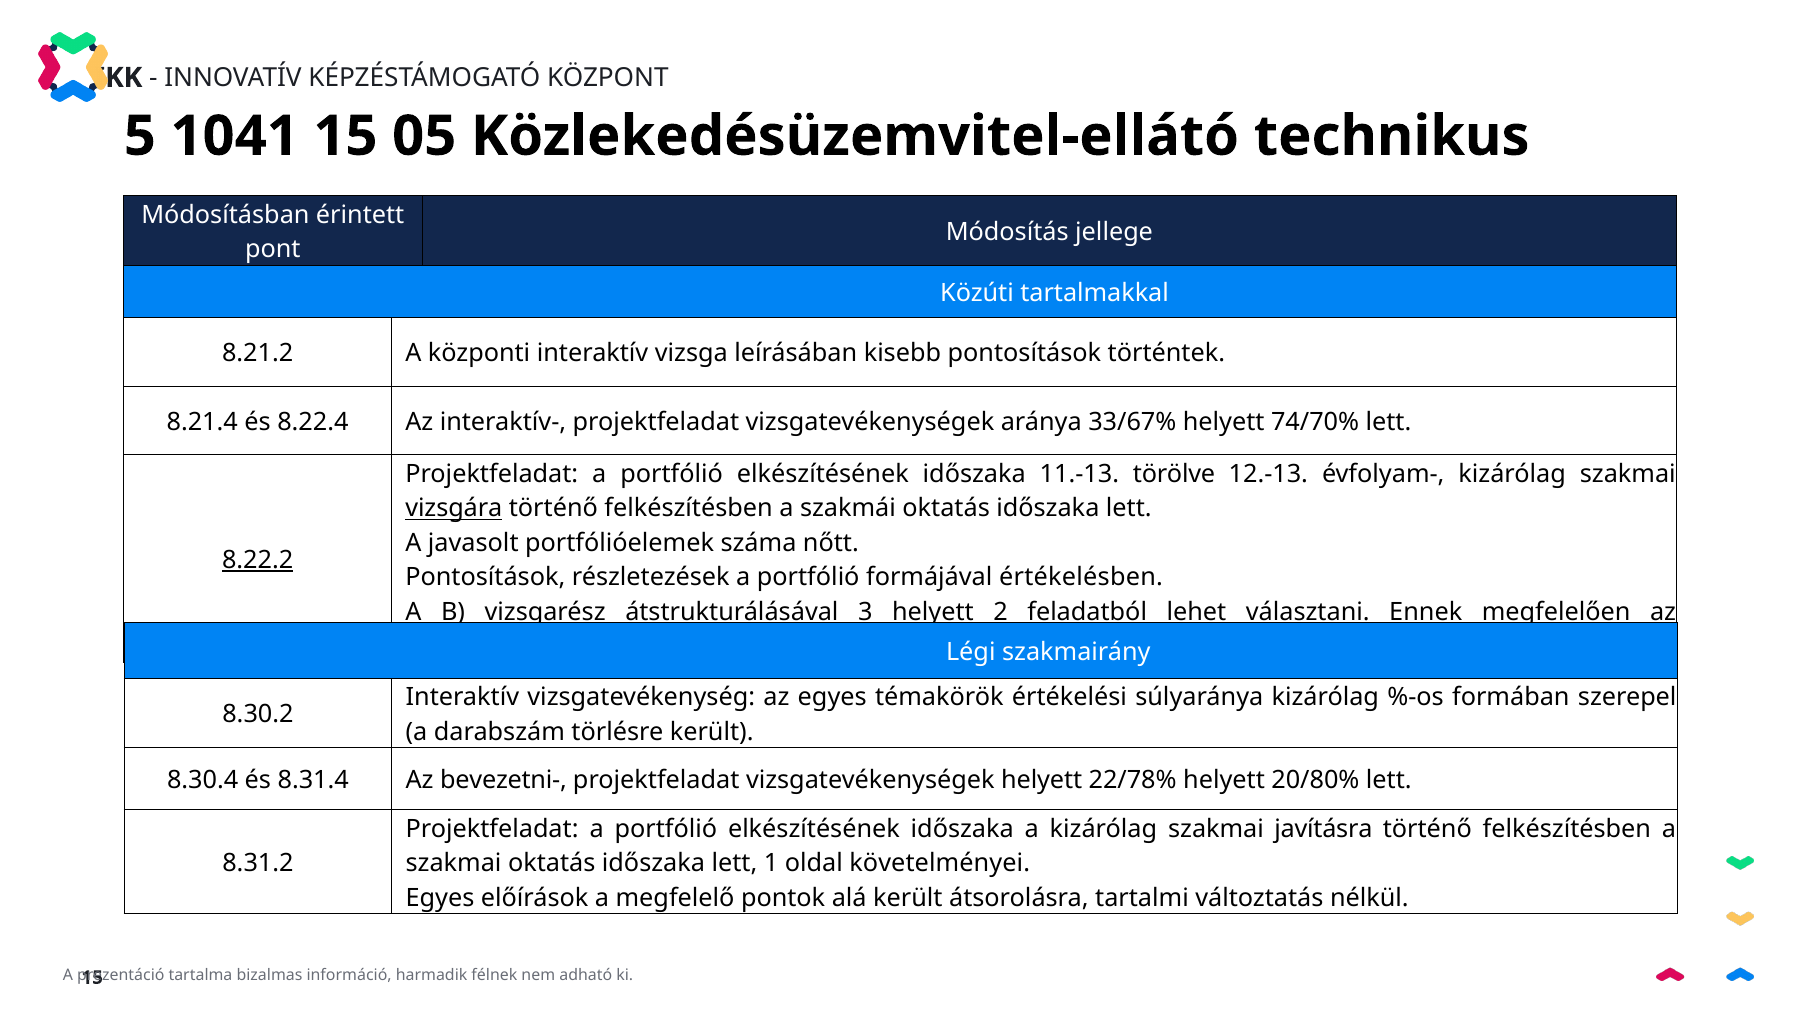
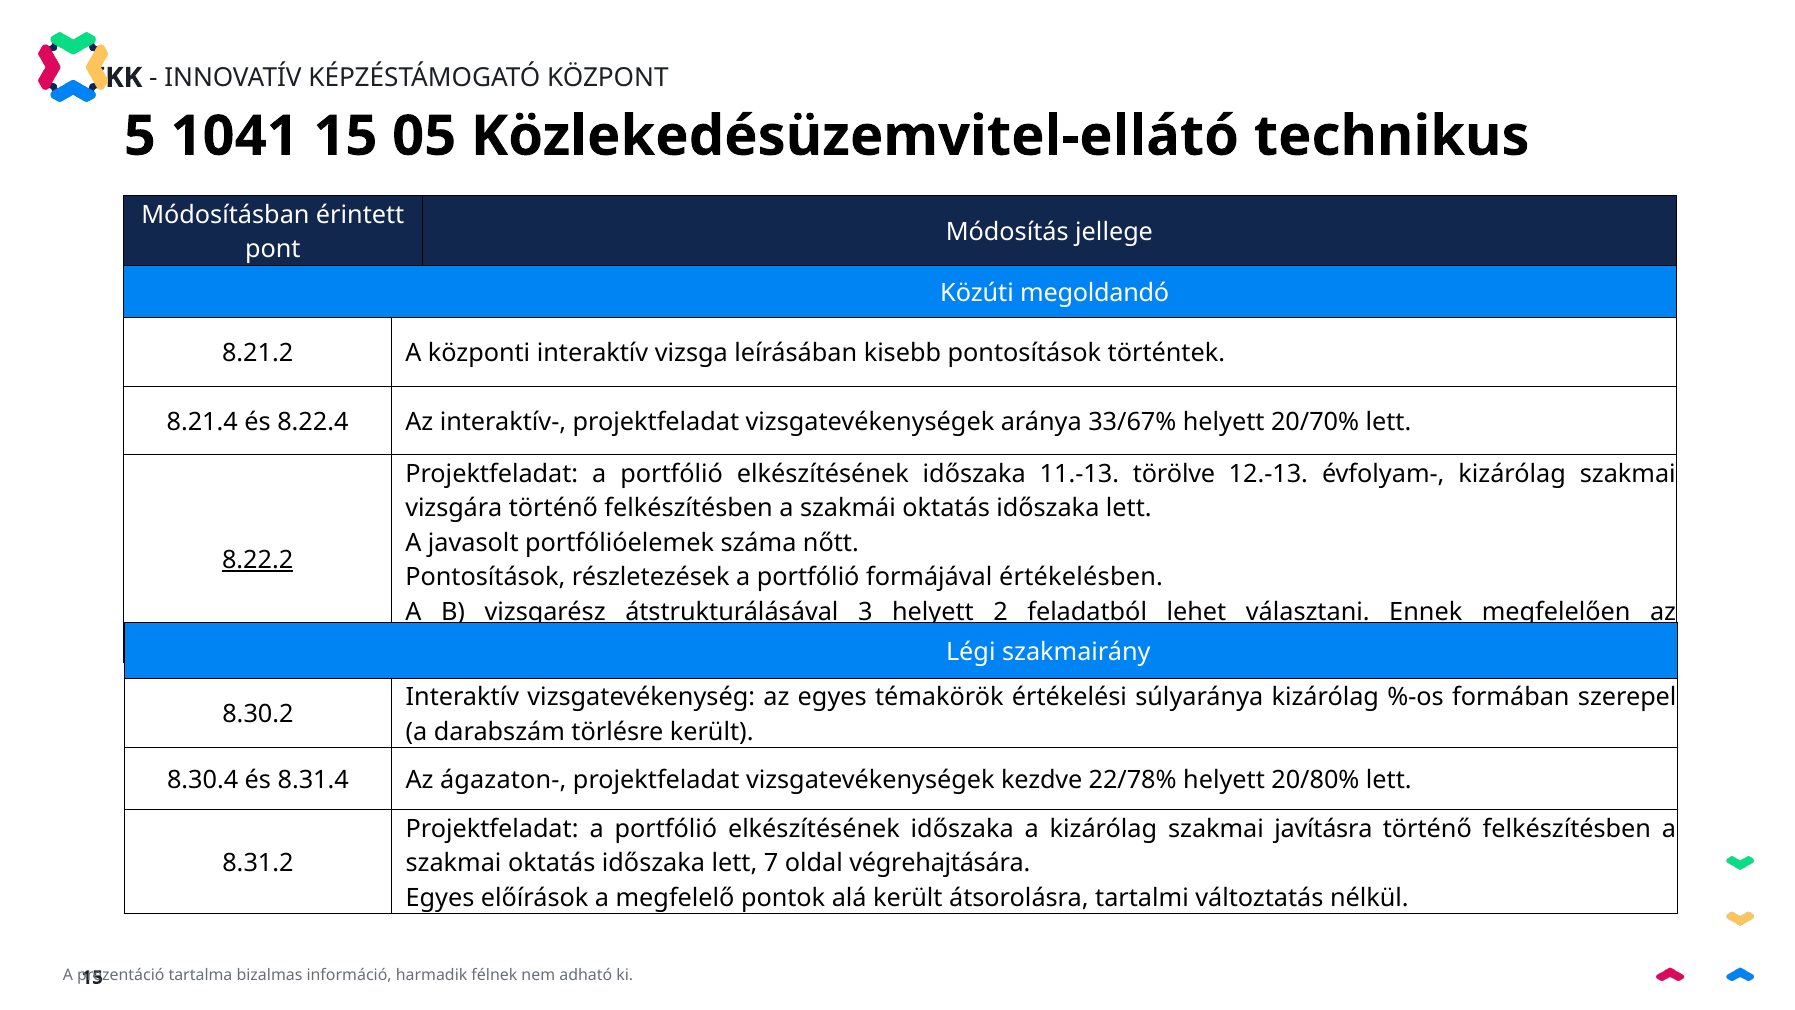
tartalmakkal: tartalmakkal -> megoldandó (1095, 293)
74/70%: 74/70% -> 20/70% (1315, 422)
vizsgára underline: present -> none (454, 508)
bevezetni-: bevezetni- -> ágazaton- (503, 780)
vizsgatevékenységek helyett: helyett -> kezdve (1042, 780)
1: 1 -> 7 (771, 863)
követelményei: követelményei -> végrehajtására (940, 863)
